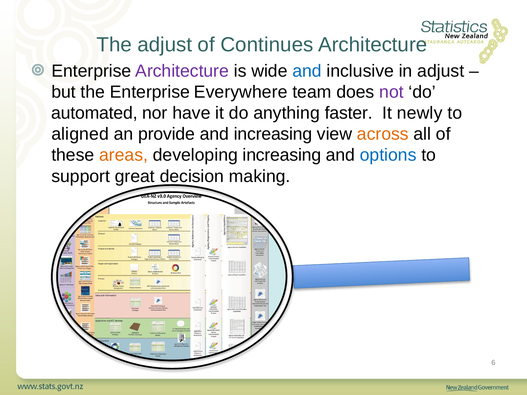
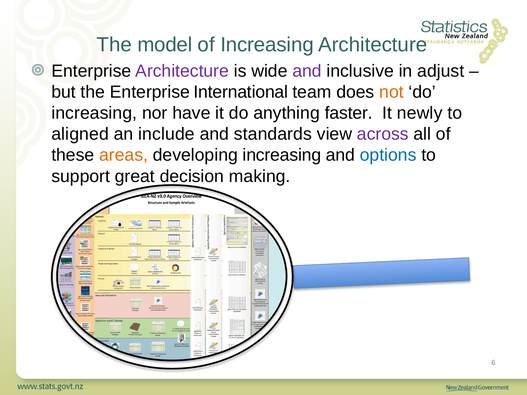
The adjust: adjust -> model (165, 45)
of Continues: Continues -> Increasing (267, 45)
and colour: blue -> purple (307, 71)
Everywhere: Everywhere -> International (241, 92)
not colour: purple -> orange (391, 92)
automated: automated -> increasing (94, 113)
provide: provide -> include (166, 134)
and increasing: increasing -> standards (273, 134)
across colour: orange -> purple (383, 134)
